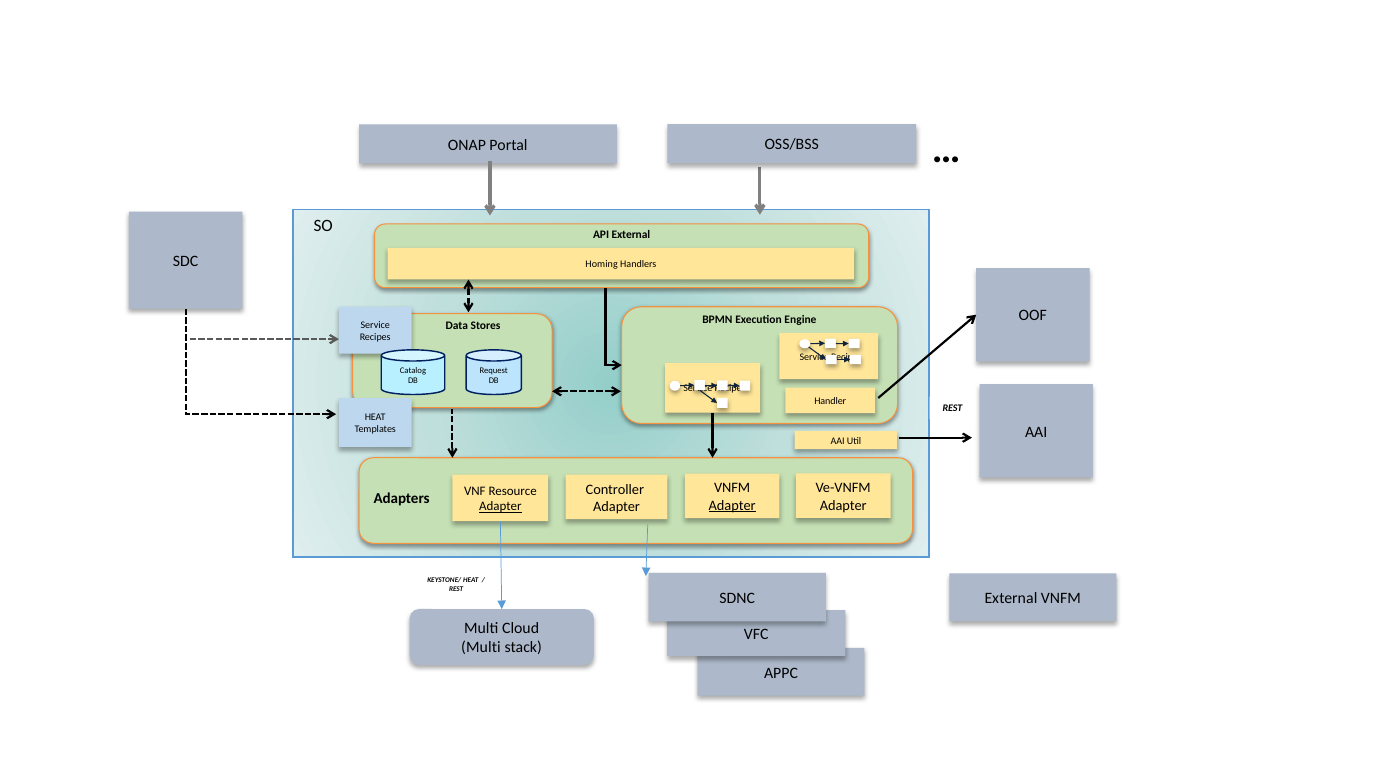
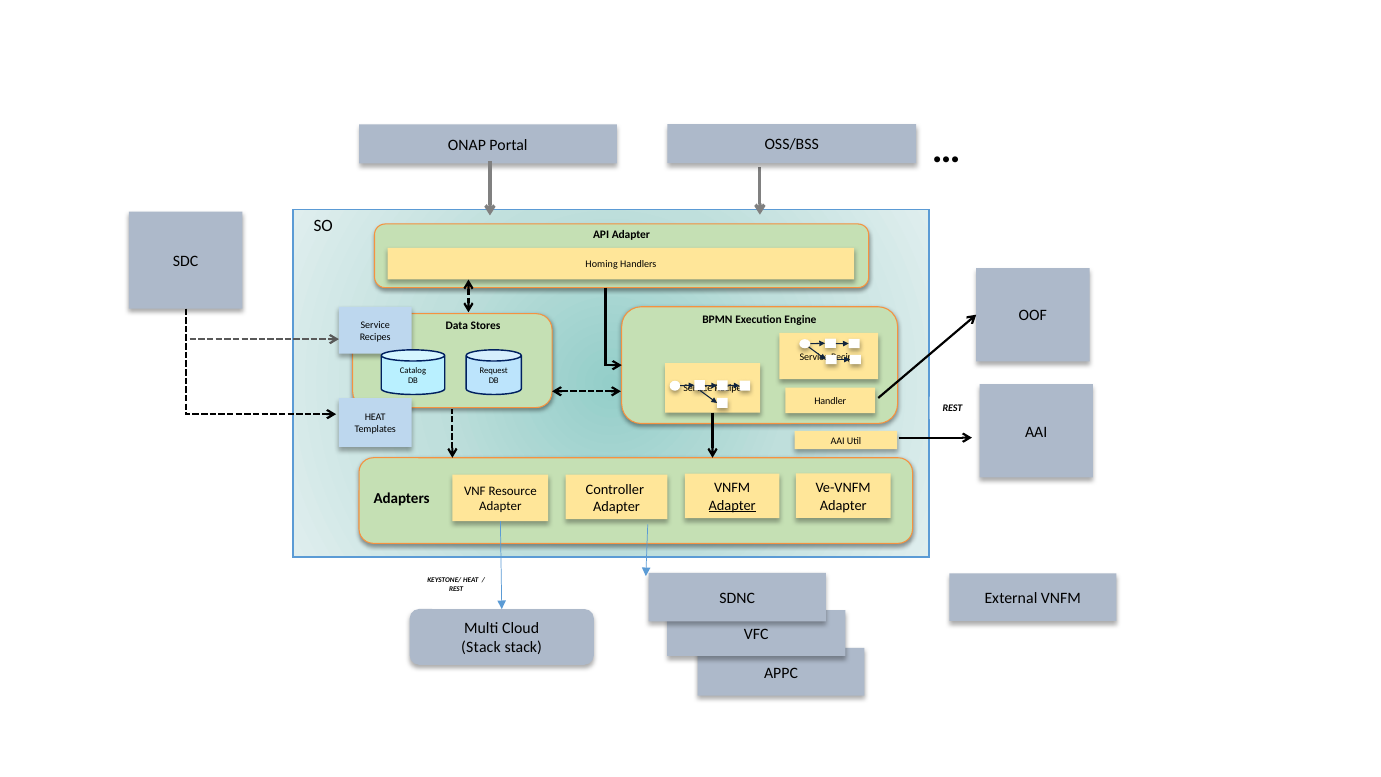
API External: External -> Adapter (631, 235)
Adapter underline: present -> none (500, 506)
Multi: Multi -> Stack (481, 647)
